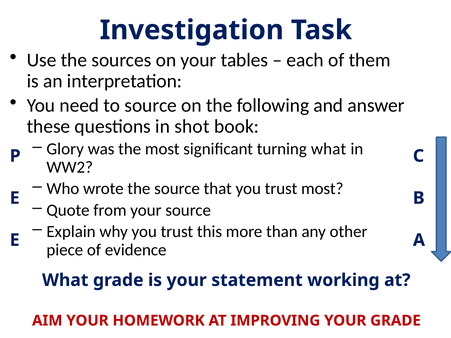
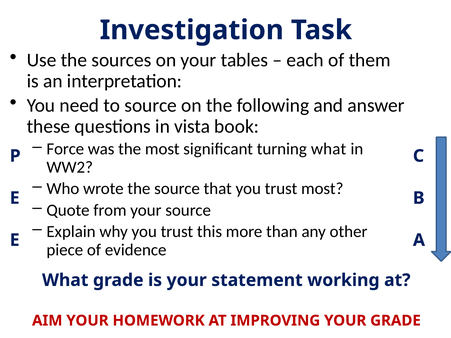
shot: shot -> vista (192, 127)
Glory: Glory -> Force (65, 149)
